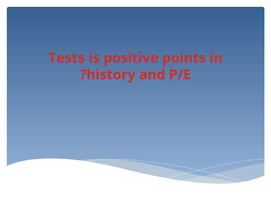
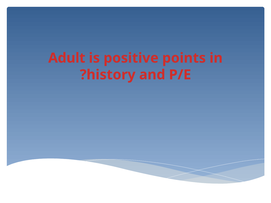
Tests: Tests -> Adult (67, 58)
